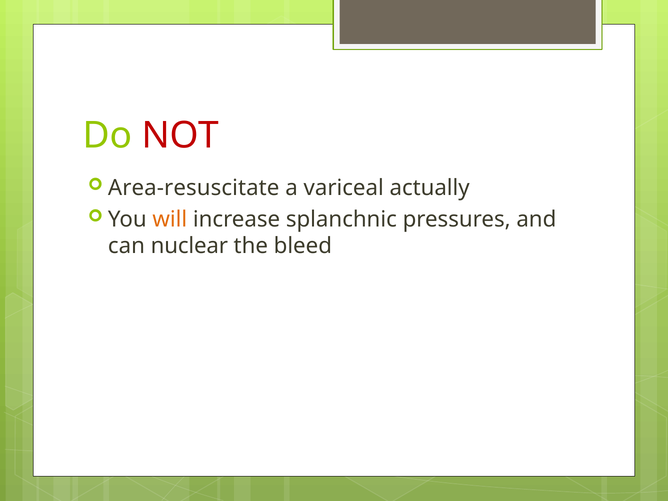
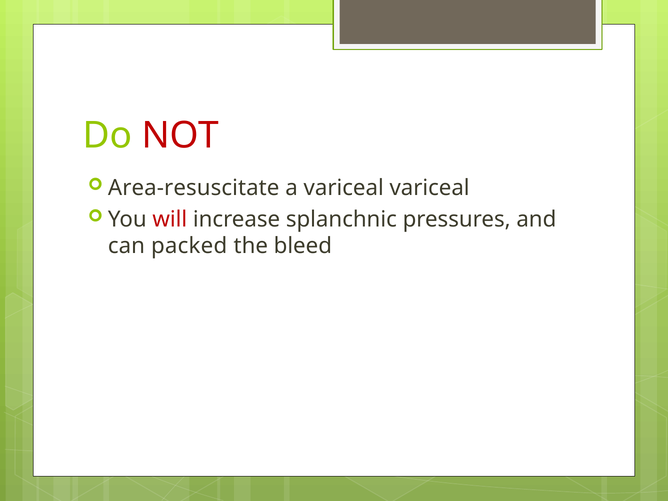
variceal actually: actually -> variceal (430, 188)
will colour: orange -> red (170, 219)
nuclear: nuclear -> packed (189, 246)
